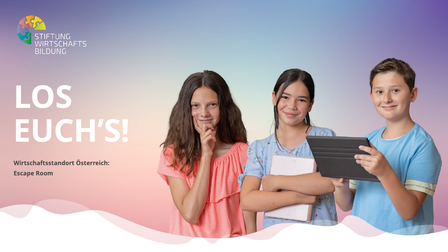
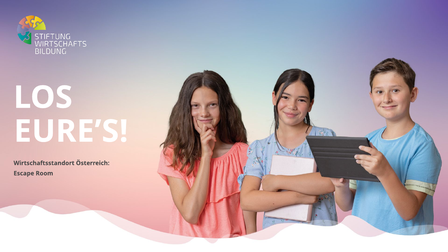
EUCH’S: EUCH’S -> EURE’S (71, 131)
